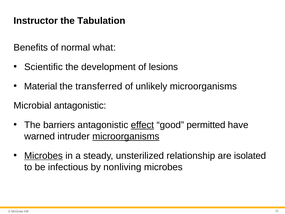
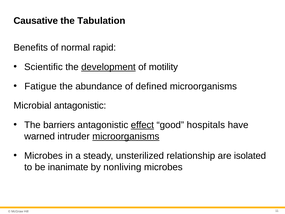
Instructor: Instructor -> Causative (36, 21)
what: what -> rapid (104, 48)
development underline: none -> present (108, 67)
lesions: lesions -> motility (163, 67)
Material: Material -> Fatigue (41, 86)
transferred: transferred -> abundance (99, 86)
unlikely: unlikely -> defined (151, 86)
permitted: permitted -> hospitals (206, 125)
Microbes underline: present -> none (43, 156)
infectious: infectious -> inanimate (68, 167)
